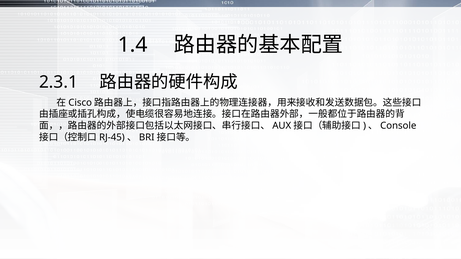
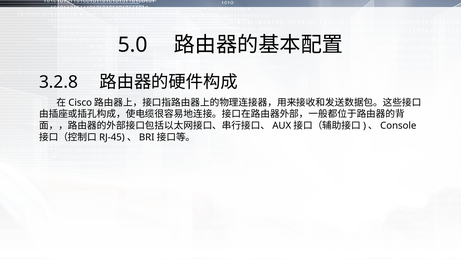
1.4: 1.4 -> 5.0 (133, 45)
2.3.1: 2.3.1 -> 3.2.8 (59, 82)
